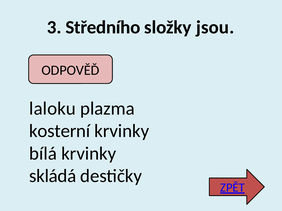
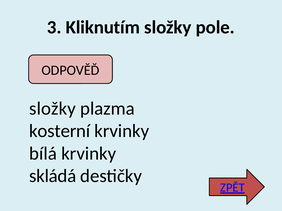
Středního: Středního -> Kliknutím (103, 27)
jsou: jsou -> pole (215, 27)
laloku: laloku -> složky (53, 109)
